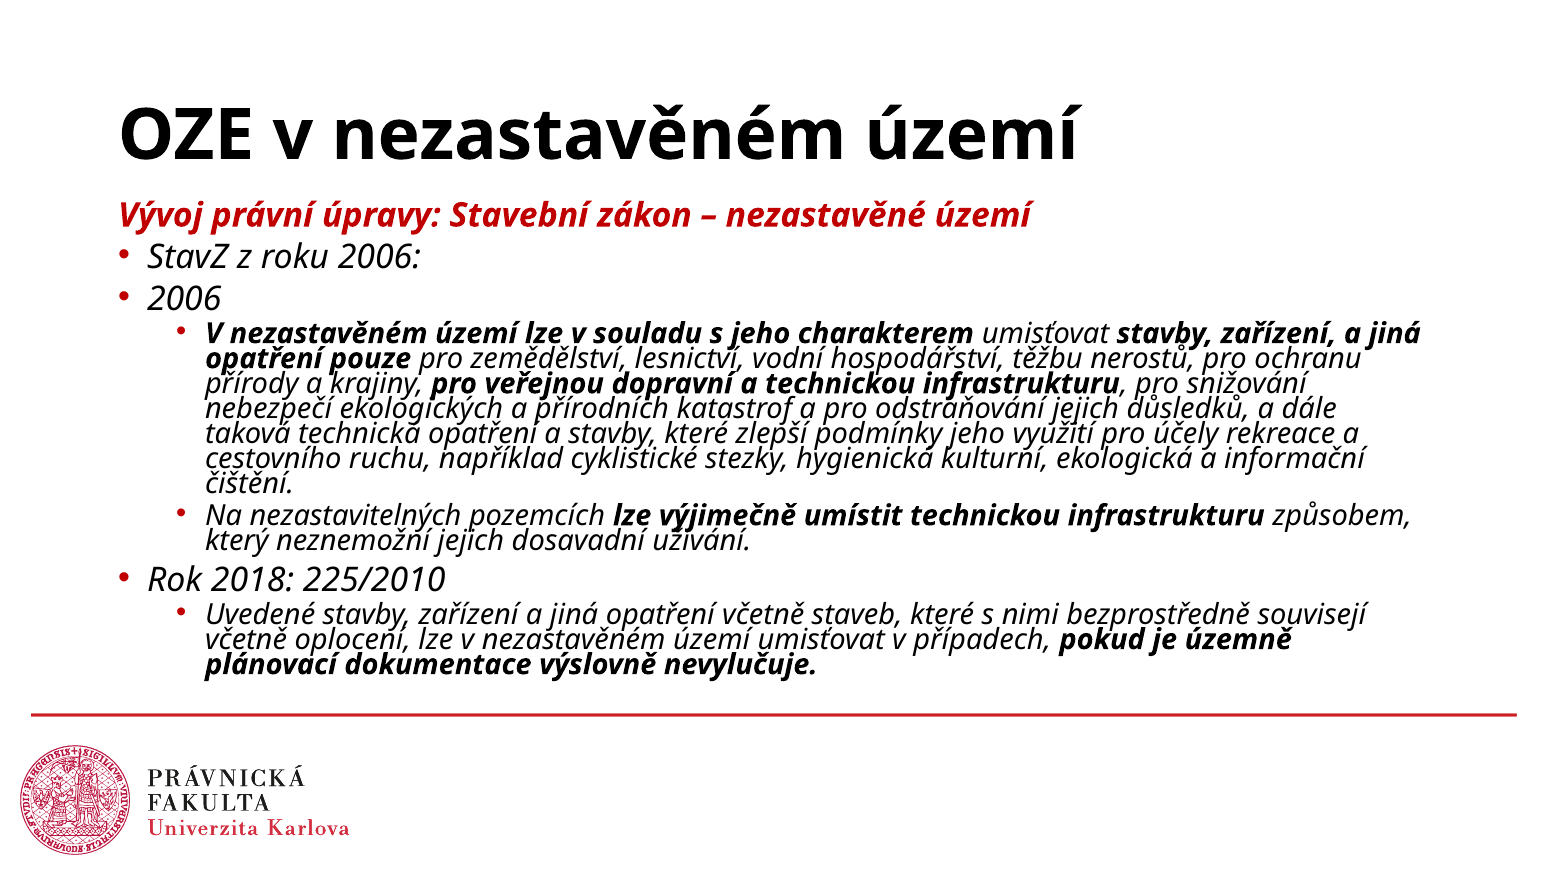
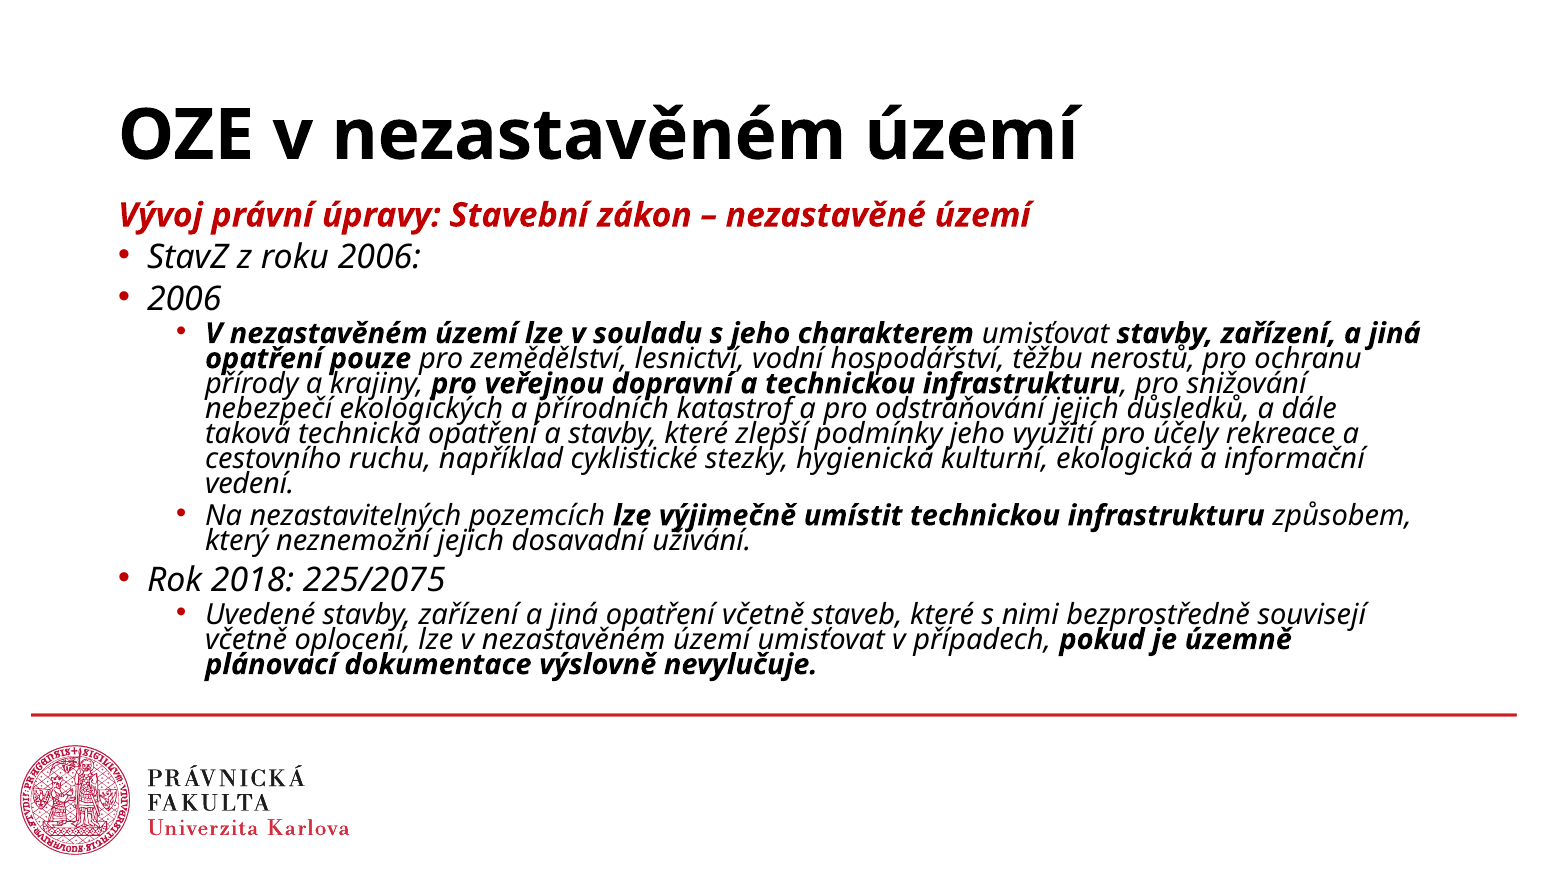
čištění: čištění -> vedení (250, 484)
225/2010: 225/2010 -> 225/2075 (374, 580)
